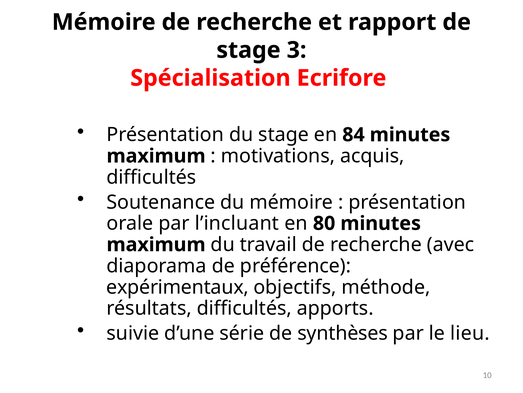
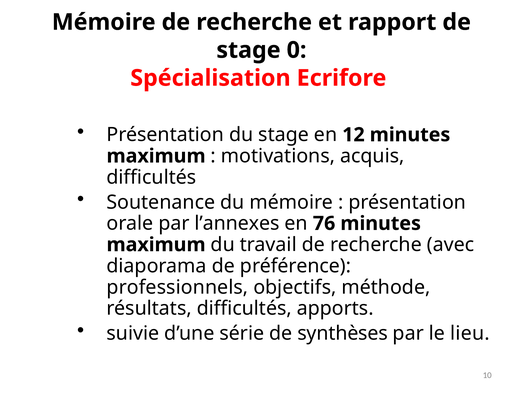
3: 3 -> 0 (297, 50)
84: 84 -> 12 (353, 135)
l’incluant: l’incluant -> l’annexes (237, 223)
80: 80 -> 76 (324, 223)
expérimentaux: expérimentaux -> professionnels (177, 287)
